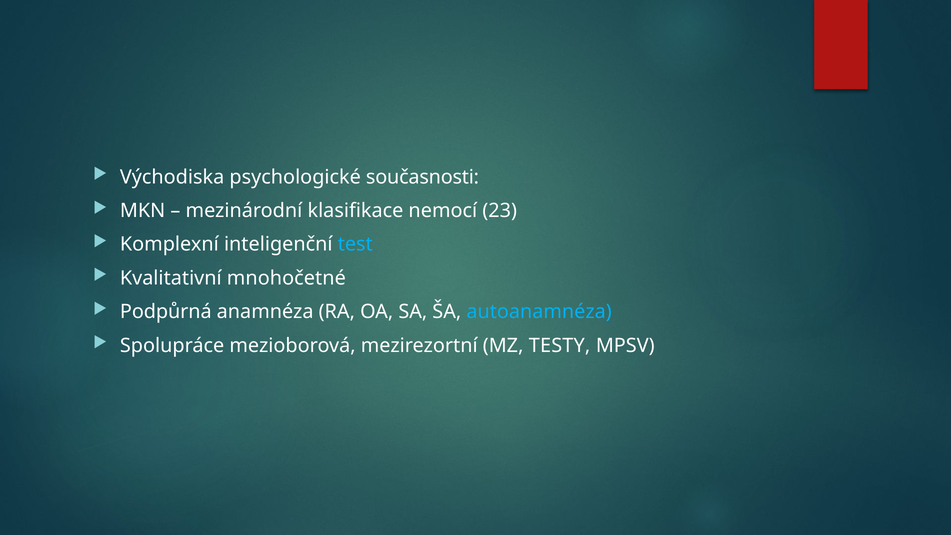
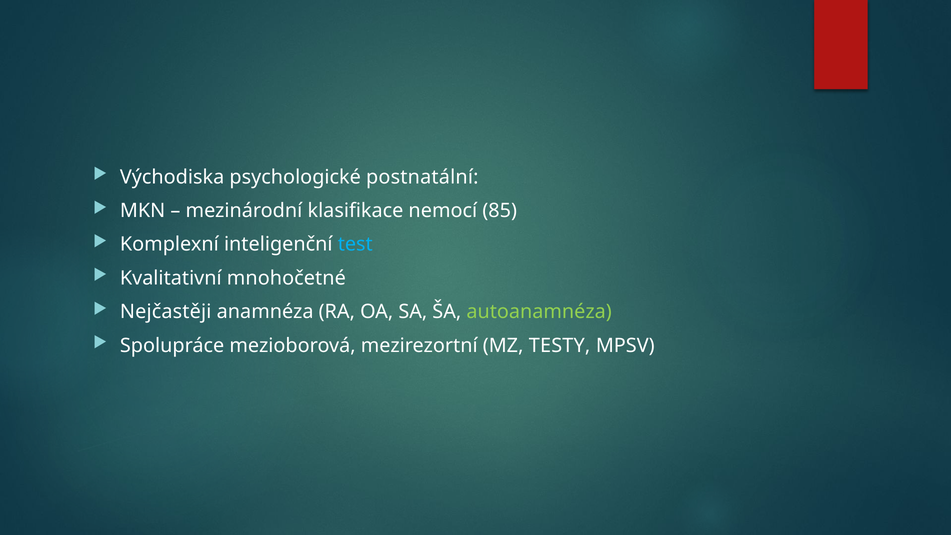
současnosti: současnosti -> postnatální (422, 177)
23: 23 -> 85 (500, 211)
Podpůrná: Podpůrná -> Nejčastěji (166, 312)
autoanamnéza colour: light blue -> light green (539, 312)
